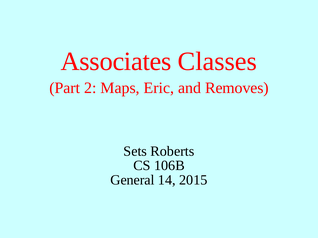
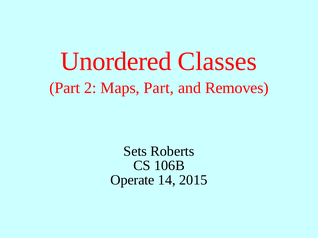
Associates: Associates -> Unordered (116, 61)
Maps Eric: Eric -> Part (159, 88)
General: General -> Operate (132, 180)
